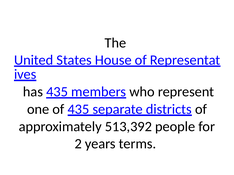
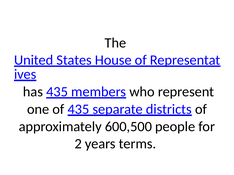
513,392: 513,392 -> 600,500 (128, 127)
